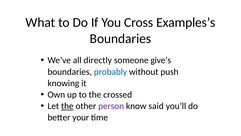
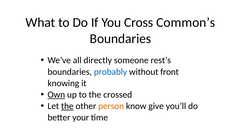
Examples’s: Examples’s -> Common’s (186, 22)
give’s: give’s -> rest’s (161, 60)
push: push -> front (170, 72)
Own underline: none -> present (56, 94)
person colour: purple -> orange (111, 106)
said: said -> give (156, 106)
